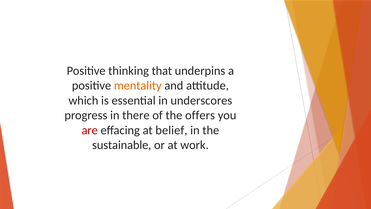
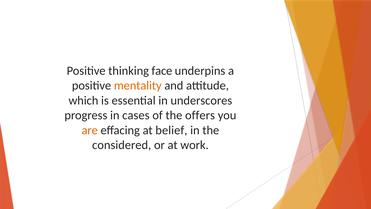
that: that -> face (162, 71)
there: there -> cases (136, 115)
are colour: red -> orange (90, 130)
sustainable: sustainable -> considered (122, 145)
